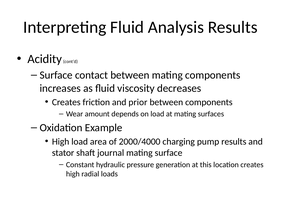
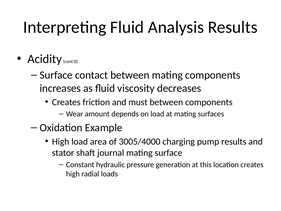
prior: prior -> must (138, 102)
2000/4000: 2000/4000 -> 3005/4000 (140, 141)
